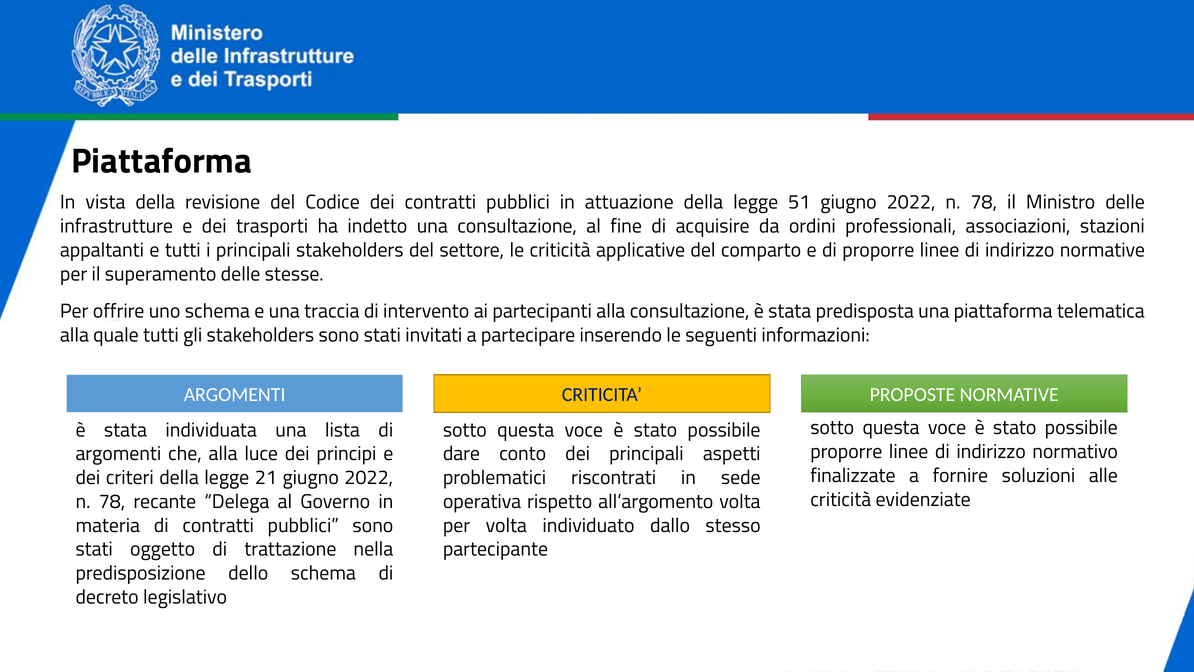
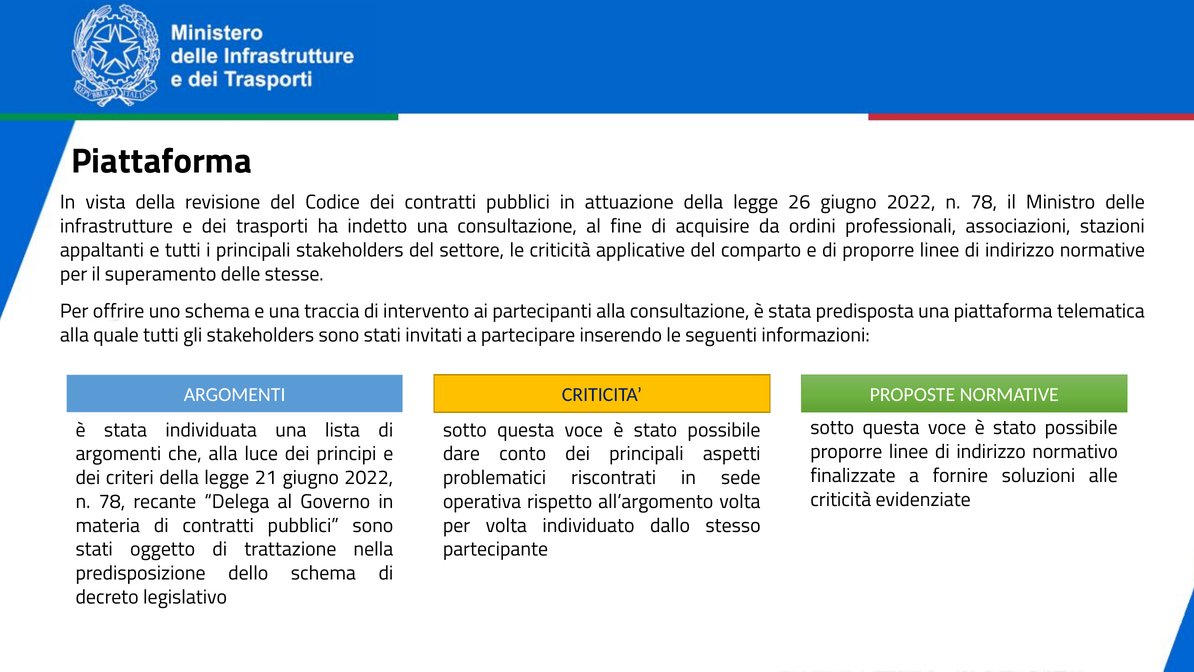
51: 51 -> 26 (799, 202)
